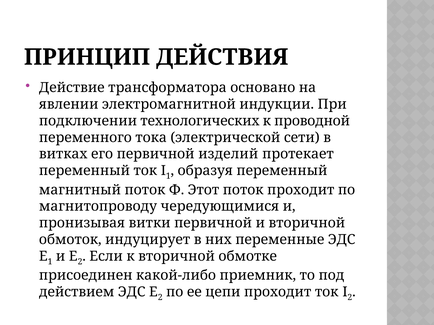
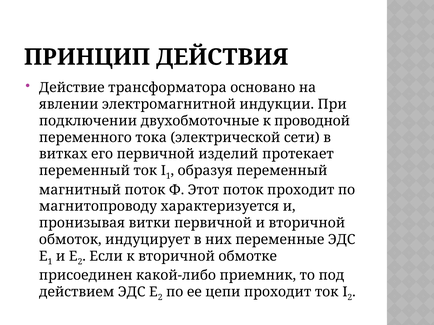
технологических: технологических -> двухобмоточные (200, 121)
чередующимися: чередующимися -> характеризуется (220, 207)
